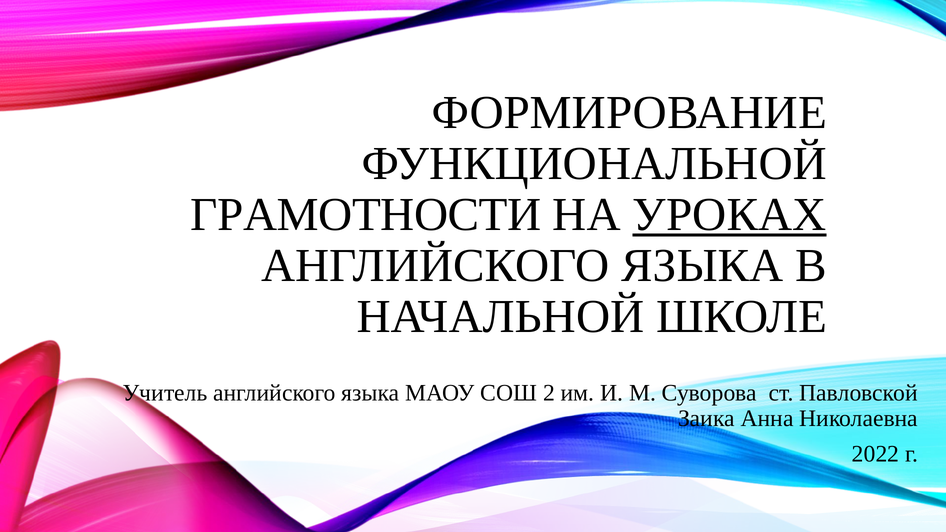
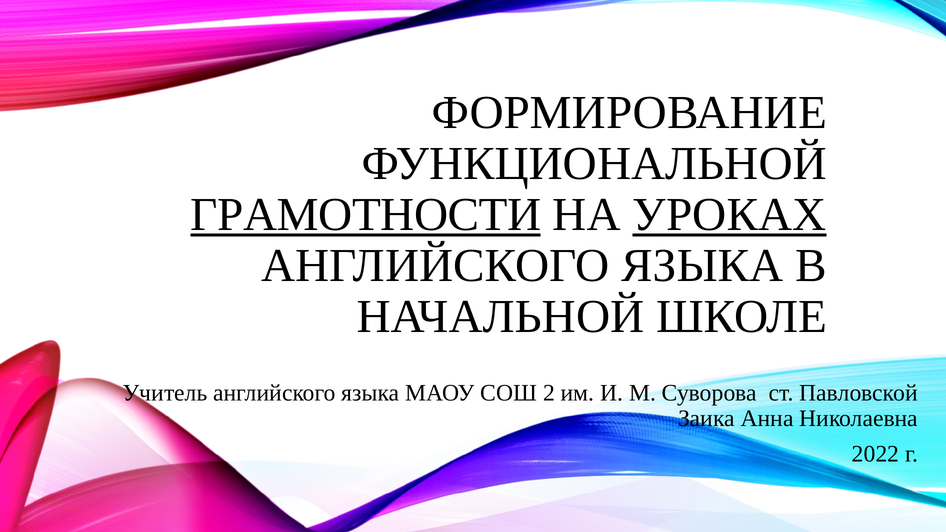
ГРАМОТНОСТИ underline: none -> present (366, 215)
